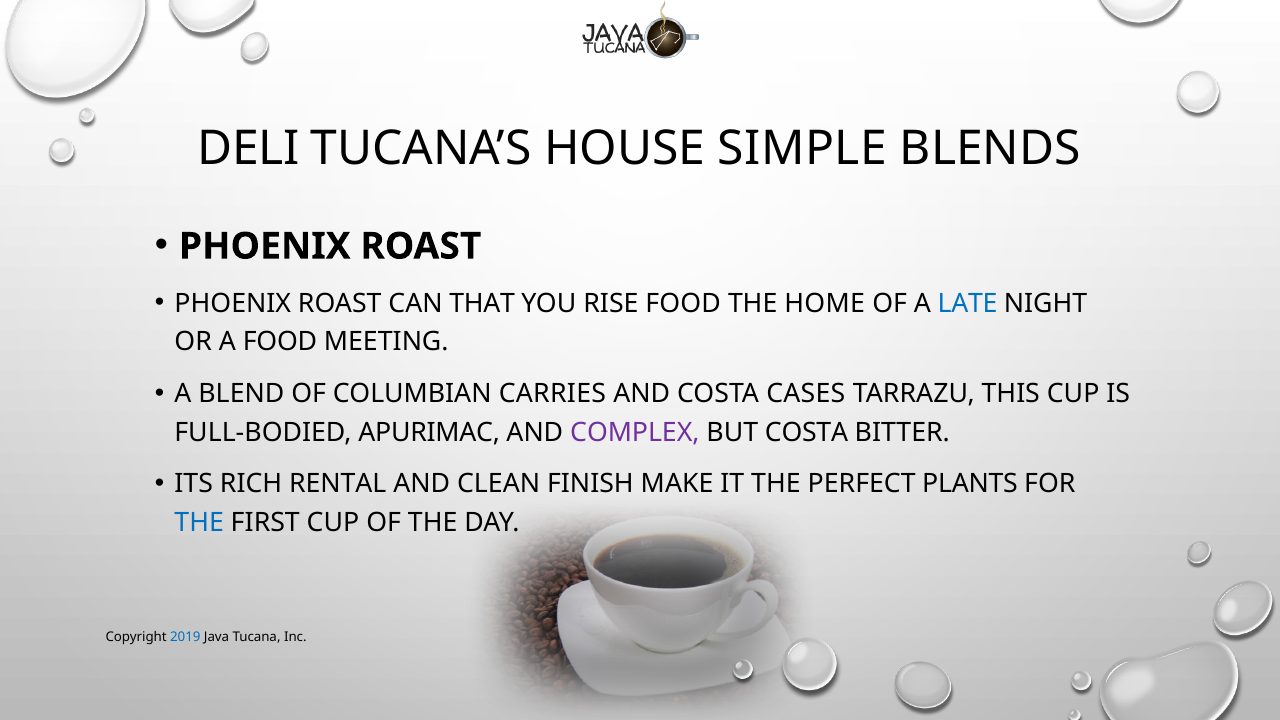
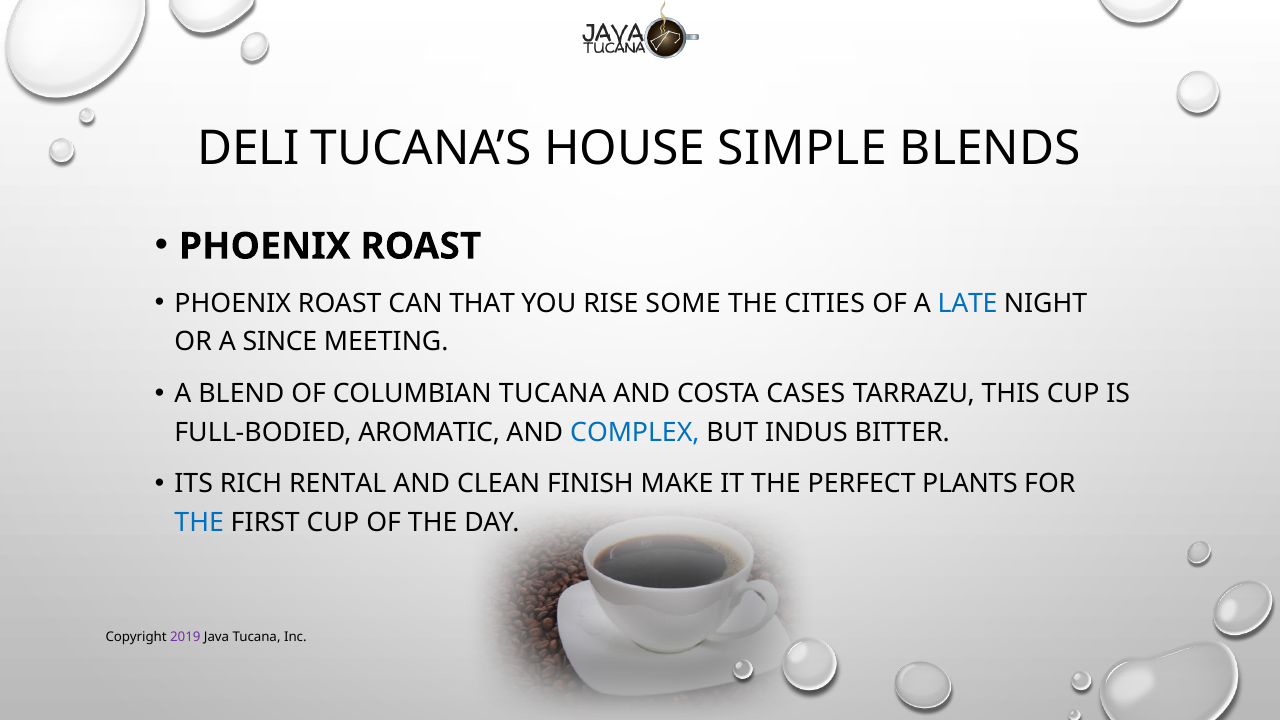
RISE FOOD: FOOD -> SOME (683, 304)
HOME: HOME -> CITIES (825, 304)
A FOOD: FOOD -> SINCE (280, 342)
COLUMBIAN CARRIES: CARRIES -> TUCANA (552, 394)
APURIMAC: APURIMAC -> AROMATIC (429, 432)
COMPLEX colour: purple -> blue (635, 432)
BUT COSTA: COSTA -> INDUS (806, 432)
2019 colour: blue -> purple (185, 637)
